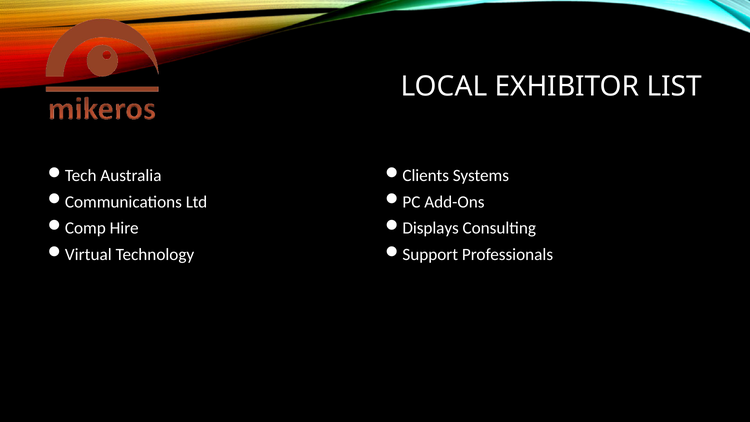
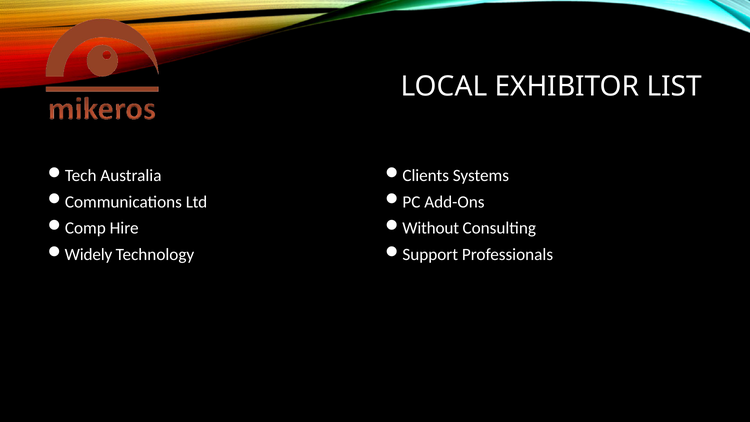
Displays: Displays -> Without (431, 228)
Virtual: Virtual -> Widely (88, 255)
